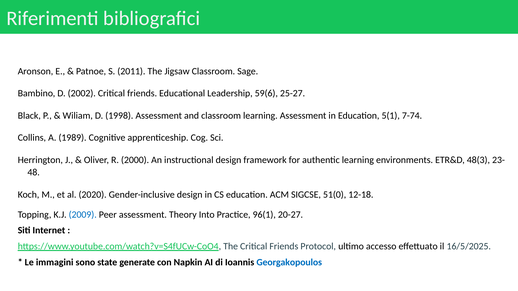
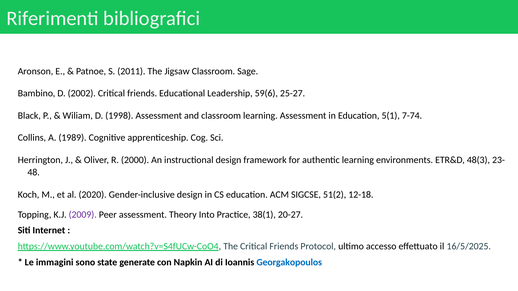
51(0: 51(0 -> 51(2 (335, 195)
2009 colour: blue -> purple (83, 215)
96(1: 96(1 -> 38(1 (264, 215)
